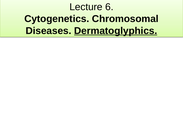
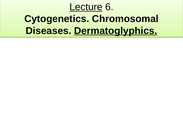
Lecture underline: none -> present (86, 7)
